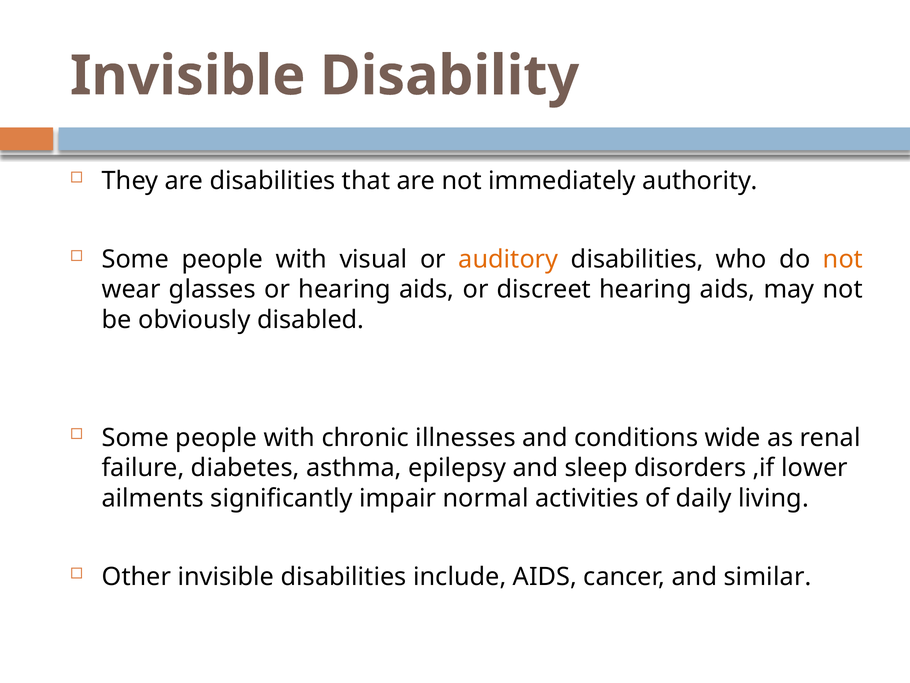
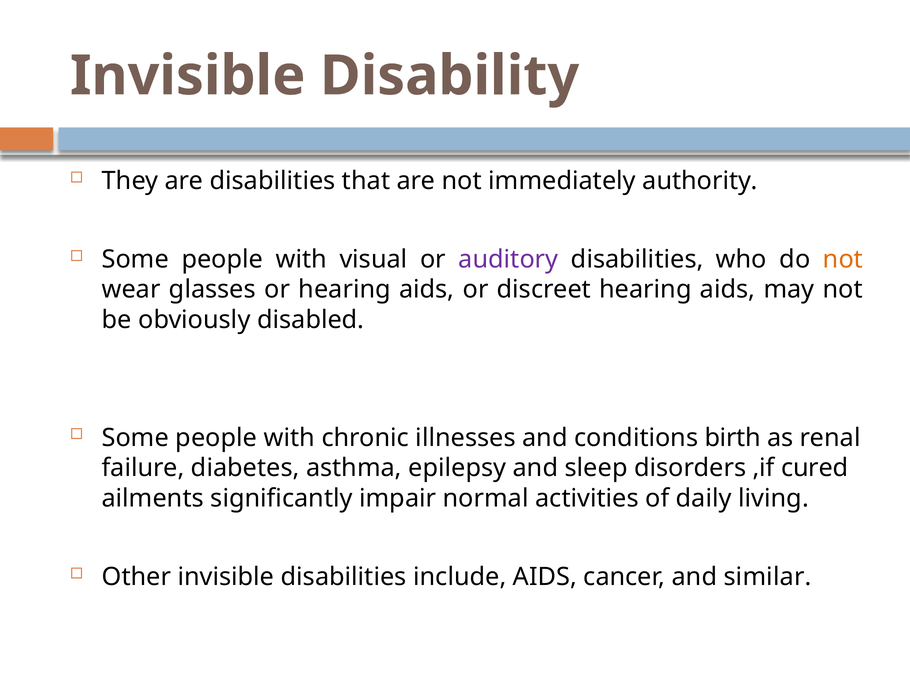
auditory colour: orange -> purple (508, 259)
wide: wide -> birth (733, 437)
lower: lower -> cured (815, 468)
